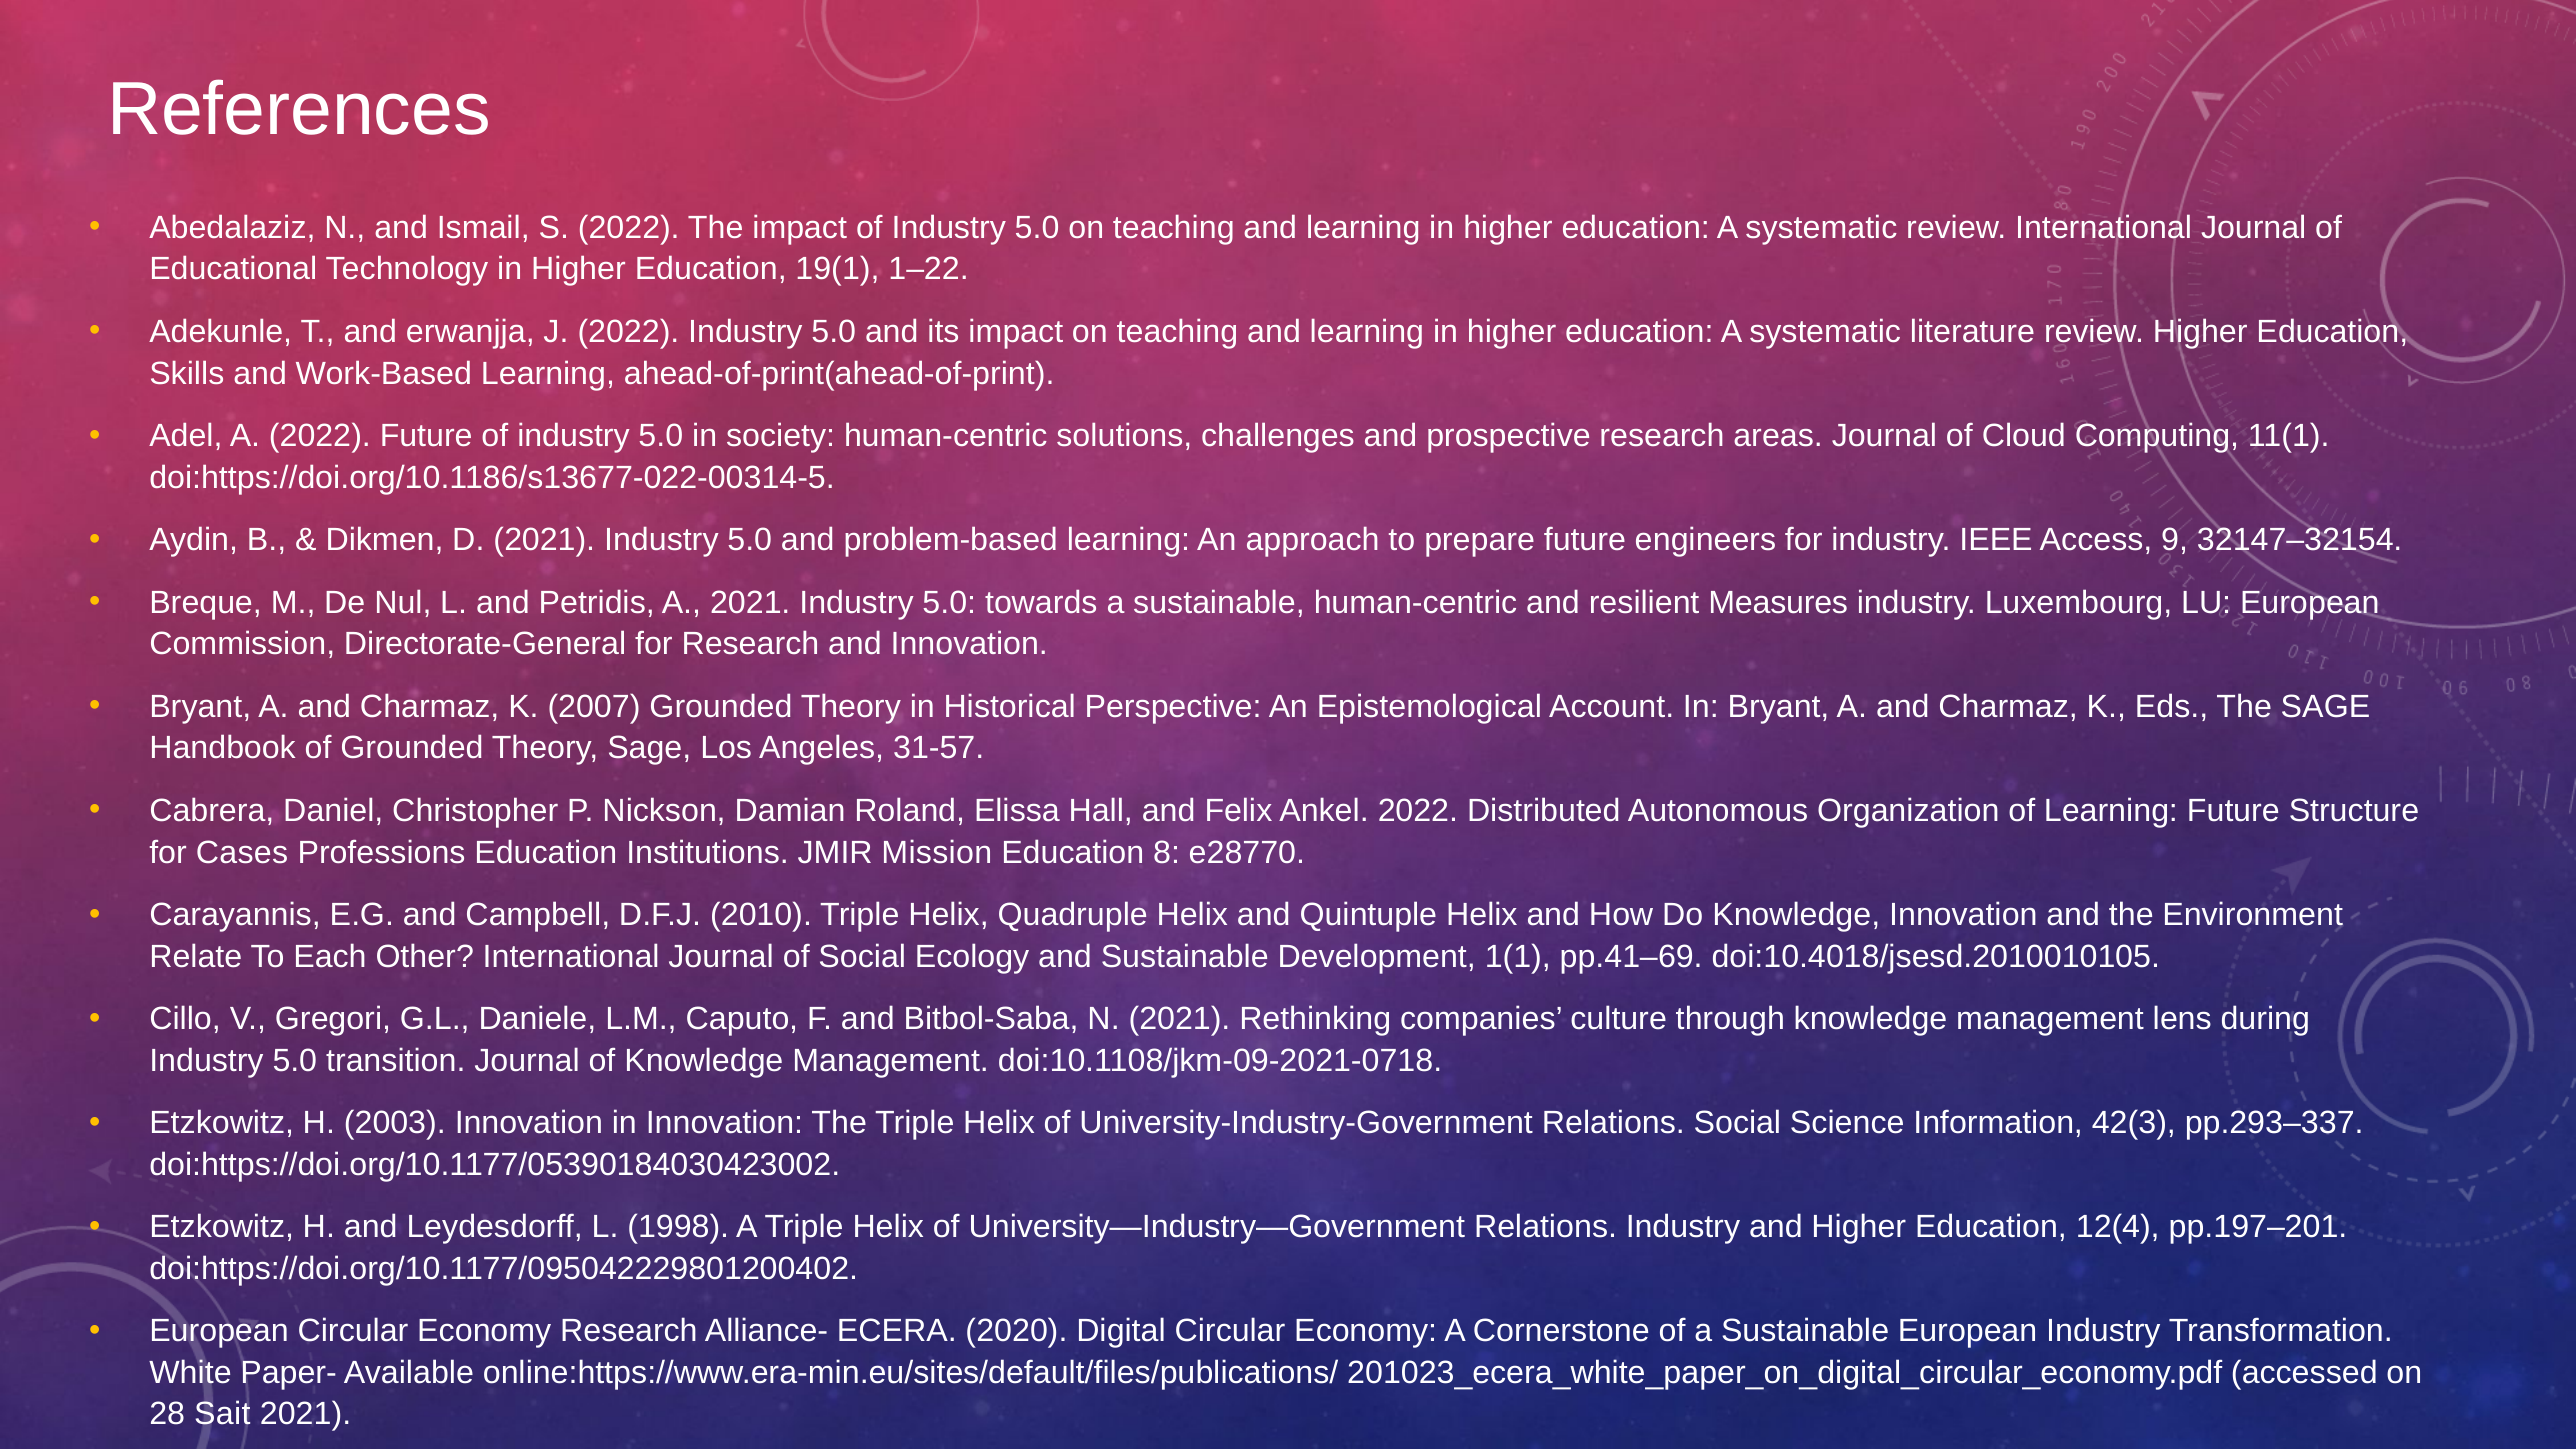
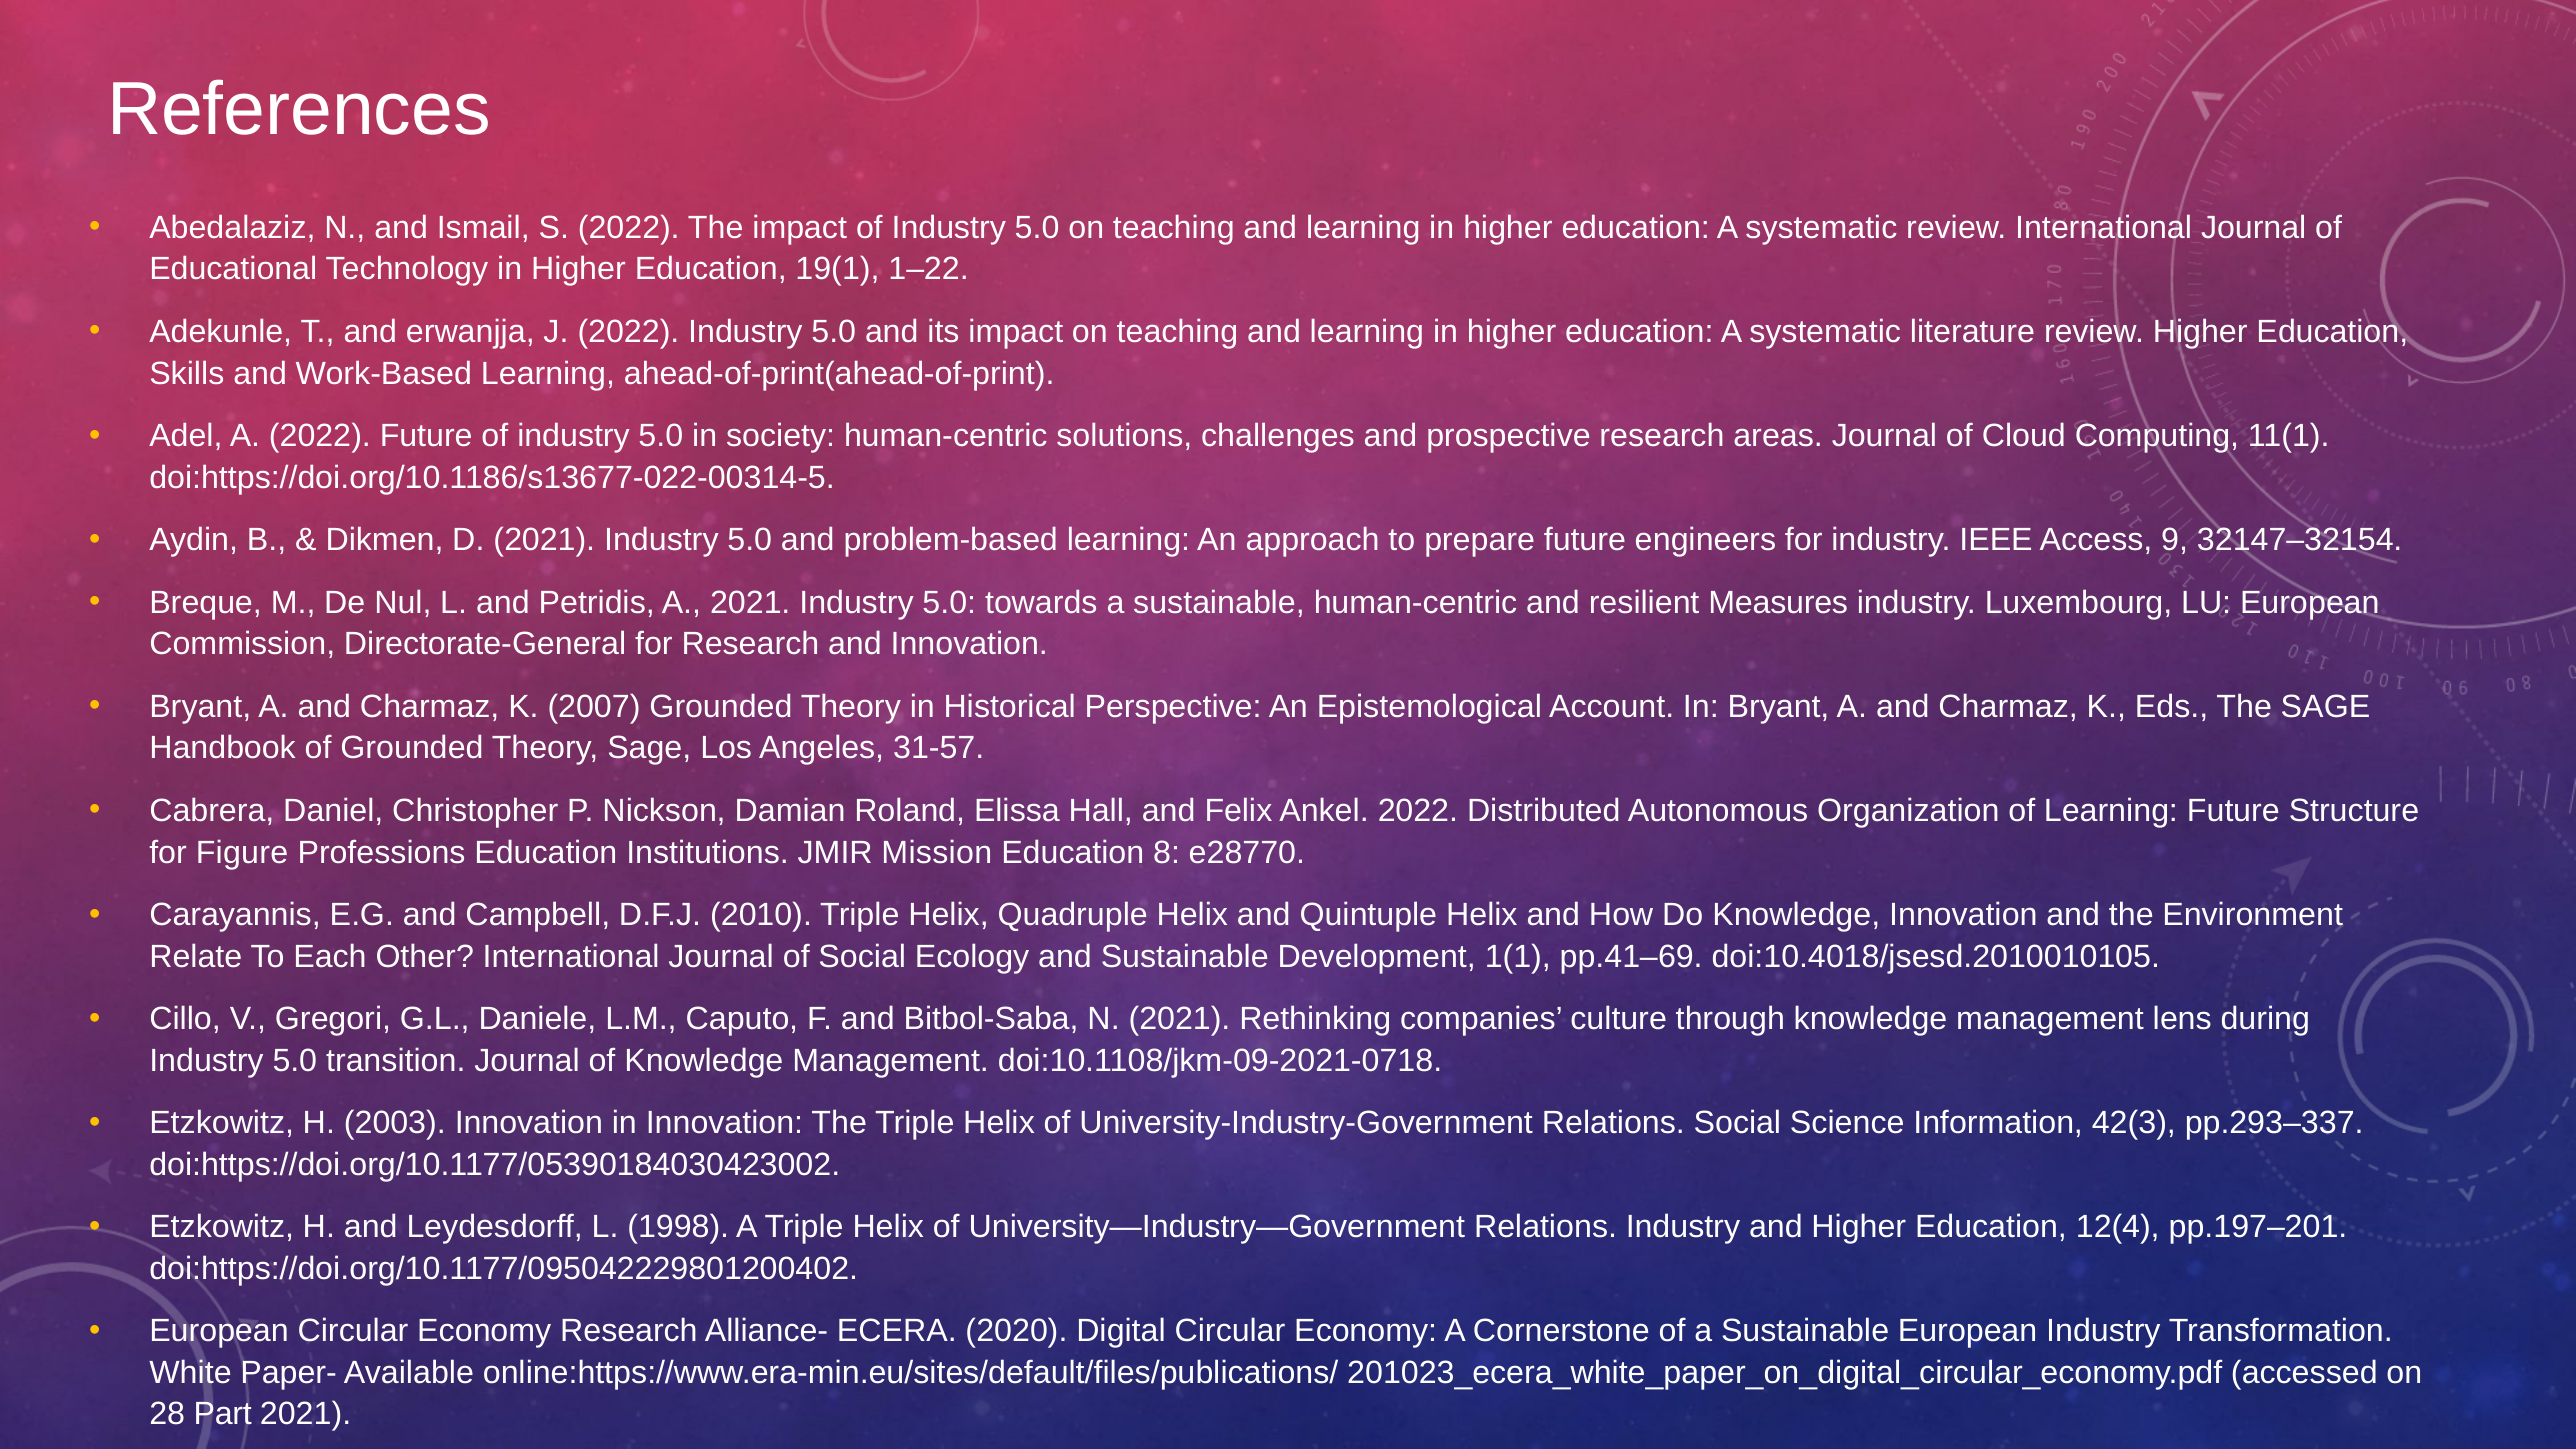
Cases: Cases -> Figure (242, 852)
Sait: Sait -> Part (223, 1414)
